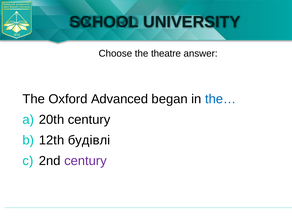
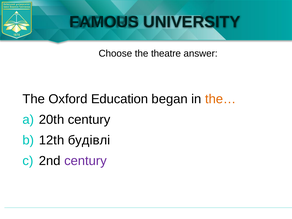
SCHOOL: SCHOOL -> FAMOUS (104, 22)
Advanced: Advanced -> Education (120, 99)
the… colour: blue -> orange (221, 99)
